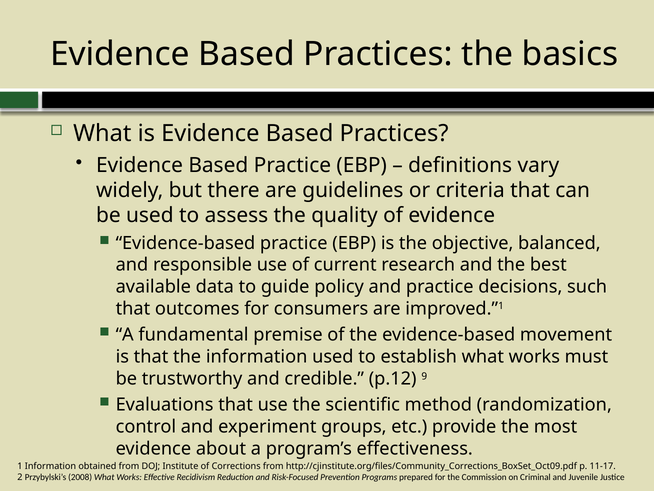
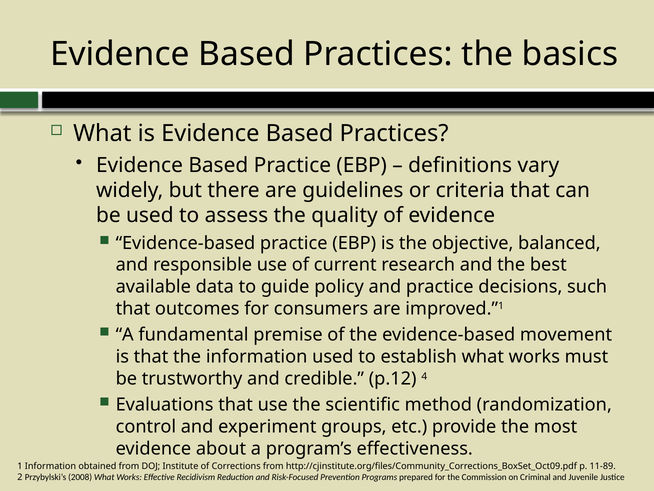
9: 9 -> 4 (424, 376)
11‐17: 11‐17 -> 11‐89 (603, 466)
